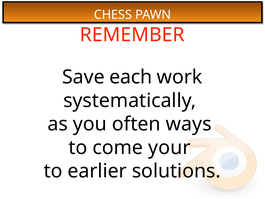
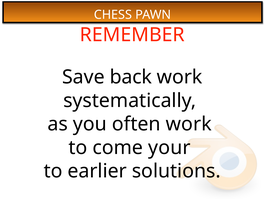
each: each -> back (131, 77)
often ways: ways -> work (189, 124)
